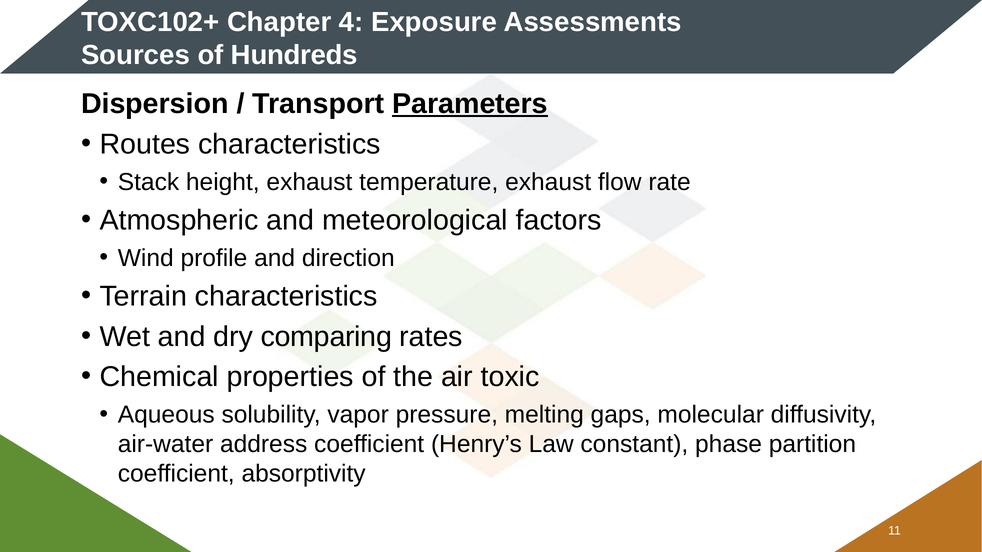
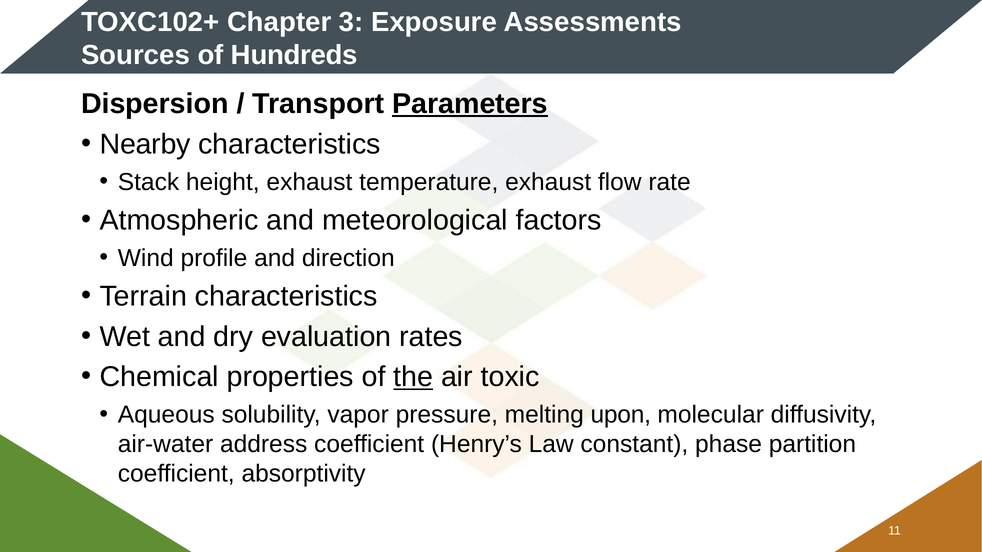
4: 4 -> 3 (351, 22)
Routes: Routes -> Nearby (145, 144)
comparing: comparing -> evaluation (326, 337)
the underline: none -> present (413, 377)
gaps: gaps -> upon (621, 415)
